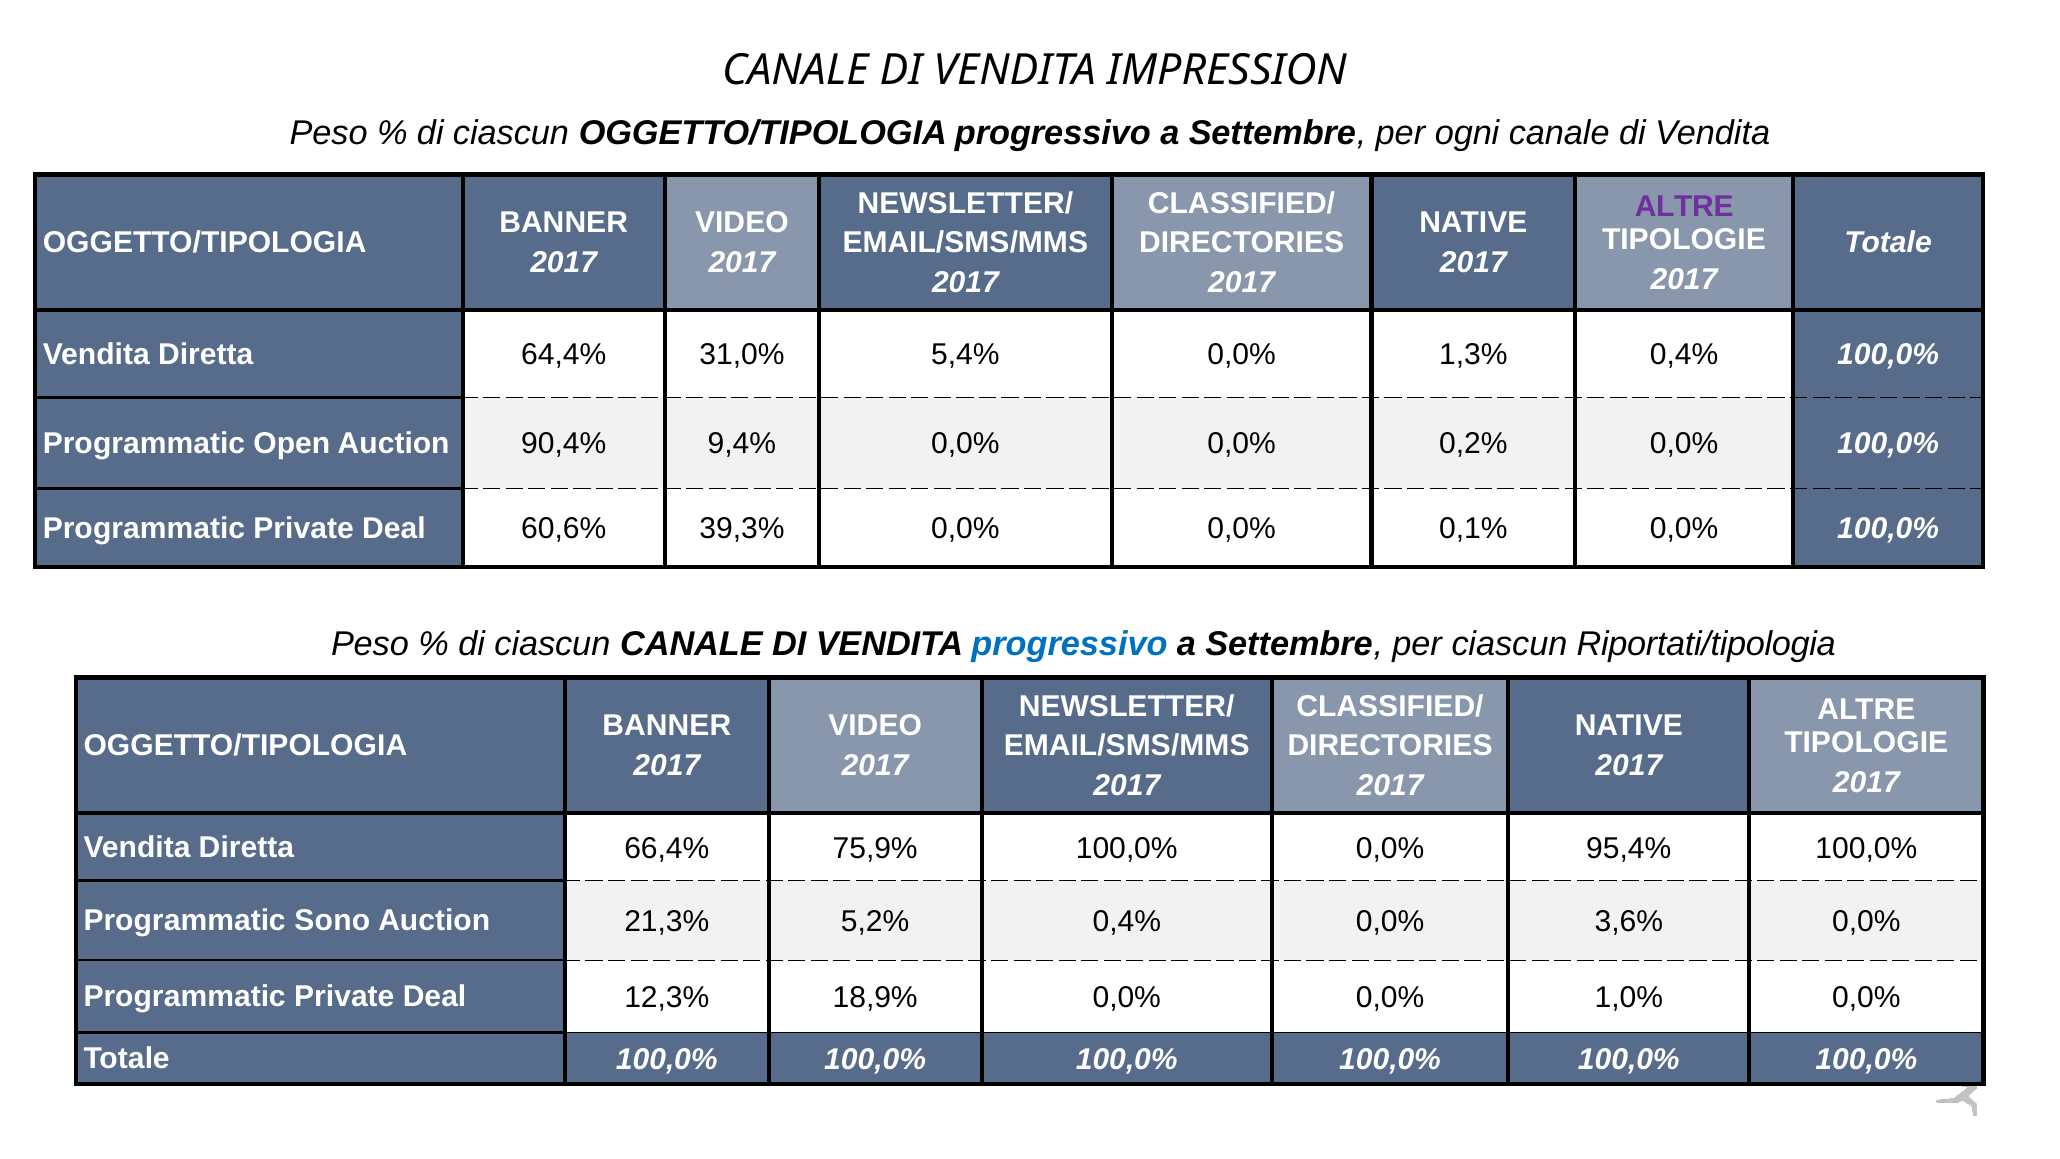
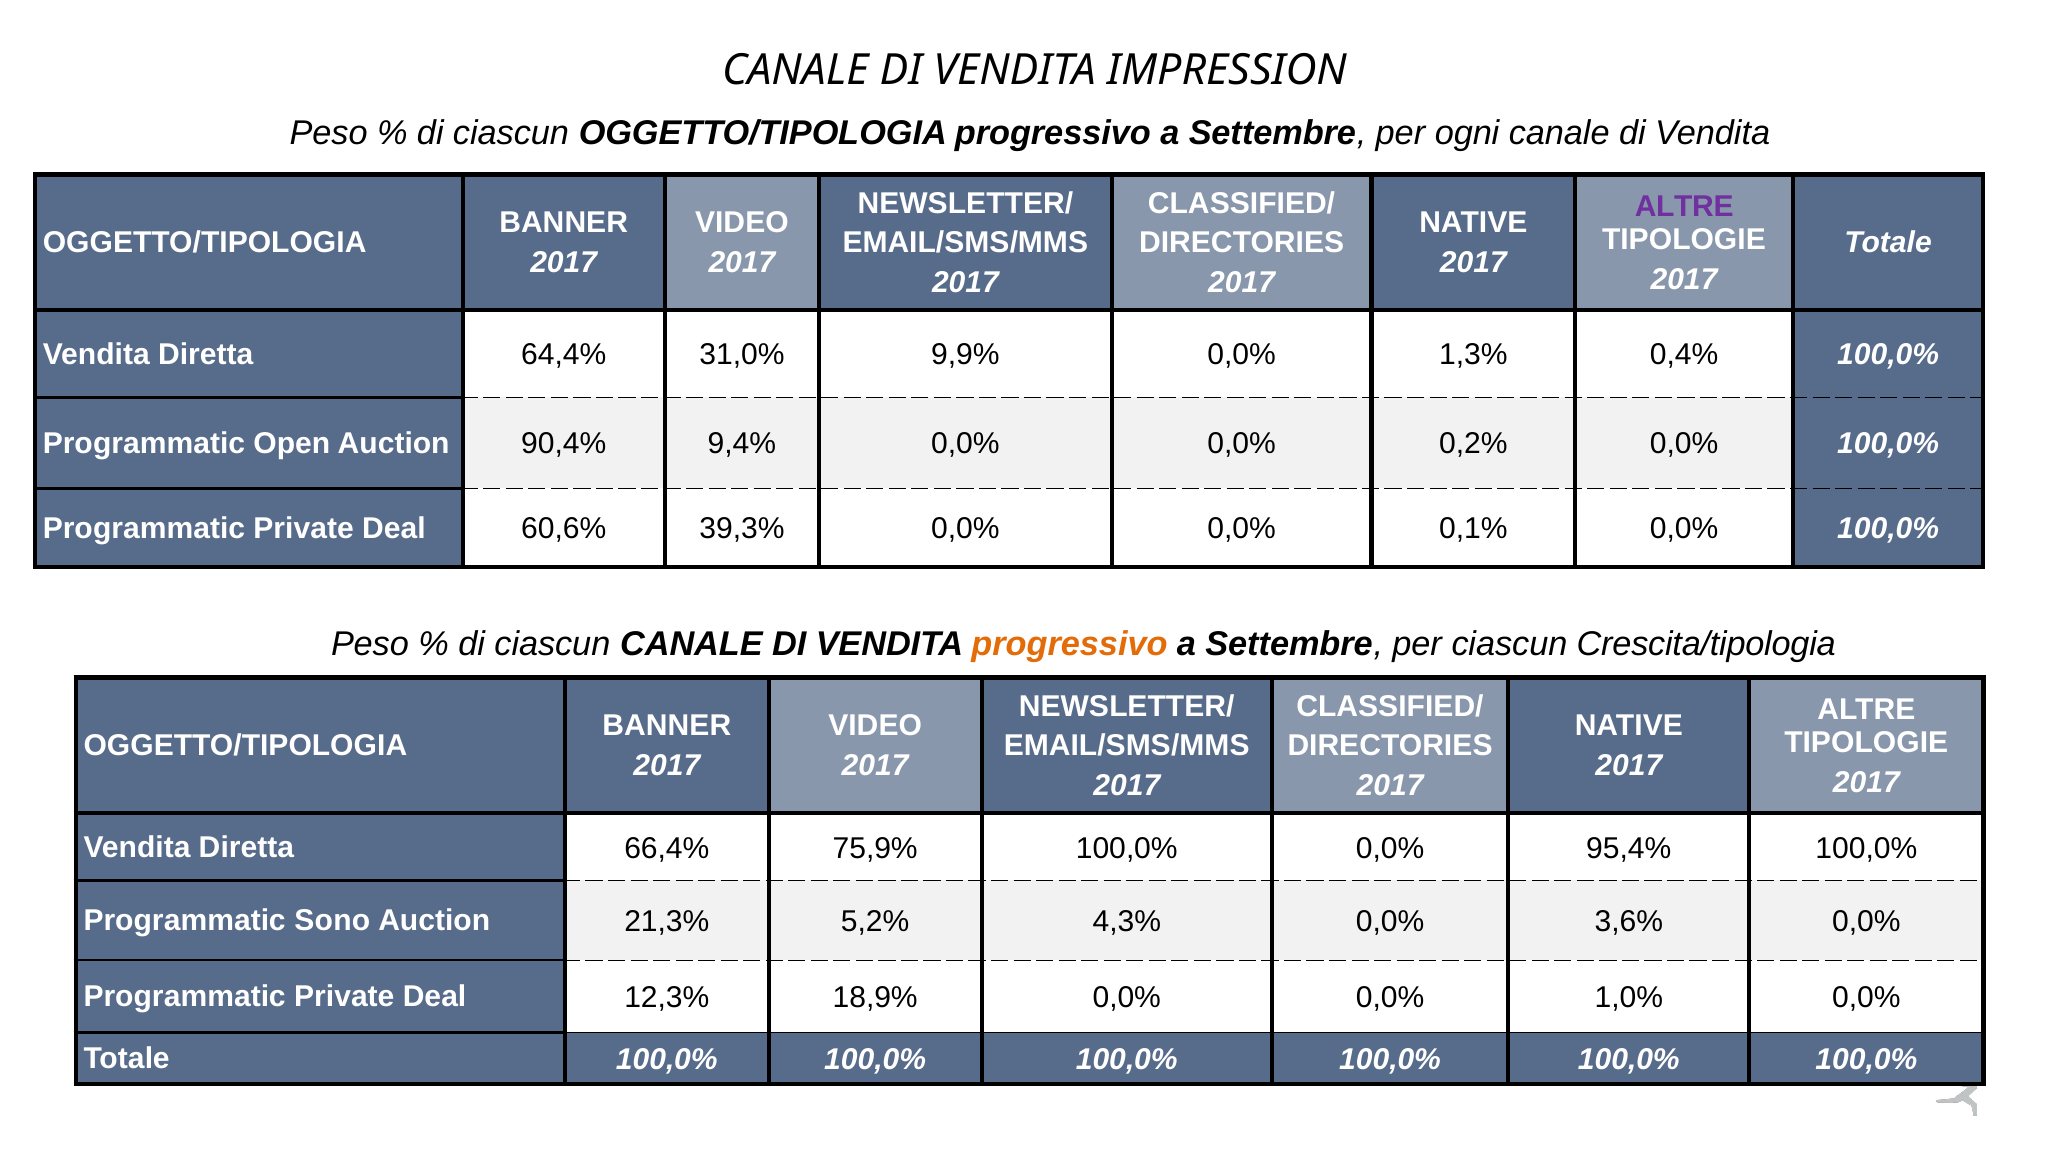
5,4%: 5,4% -> 9,9% (965, 355)
progressivo colour: blue -> orange (1069, 644)
Riportati/tipologia: Riportati/tipologia -> Crescita/tipologia (1706, 644)
5,2% 0,4%: 0,4% -> 4,3% (1127, 921)
